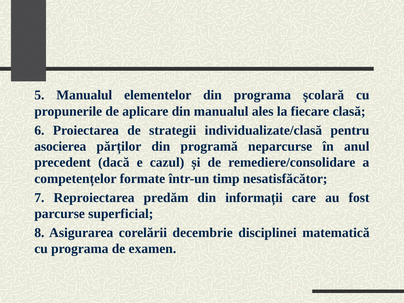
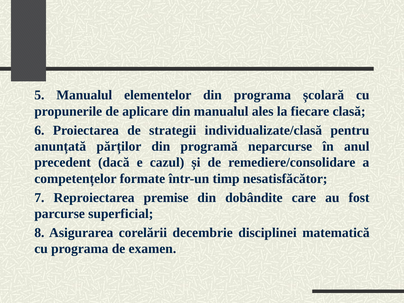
asocierea: asocierea -> anunțată (60, 146)
predăm: predăm -> premise (166, 198)
informații: informații -> dobândite (254, 198)
